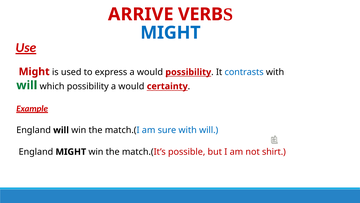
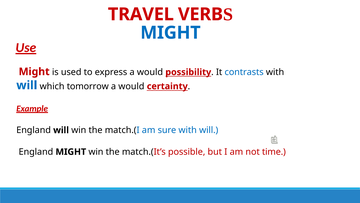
ARRIVE: ARRIVE -> TRAVEL (141, 14)
will colour: green -> blue (27, 85)
which possibility: possibility -> tomorrow (88, 86)
shirt: shirt -> time (274, 151)
